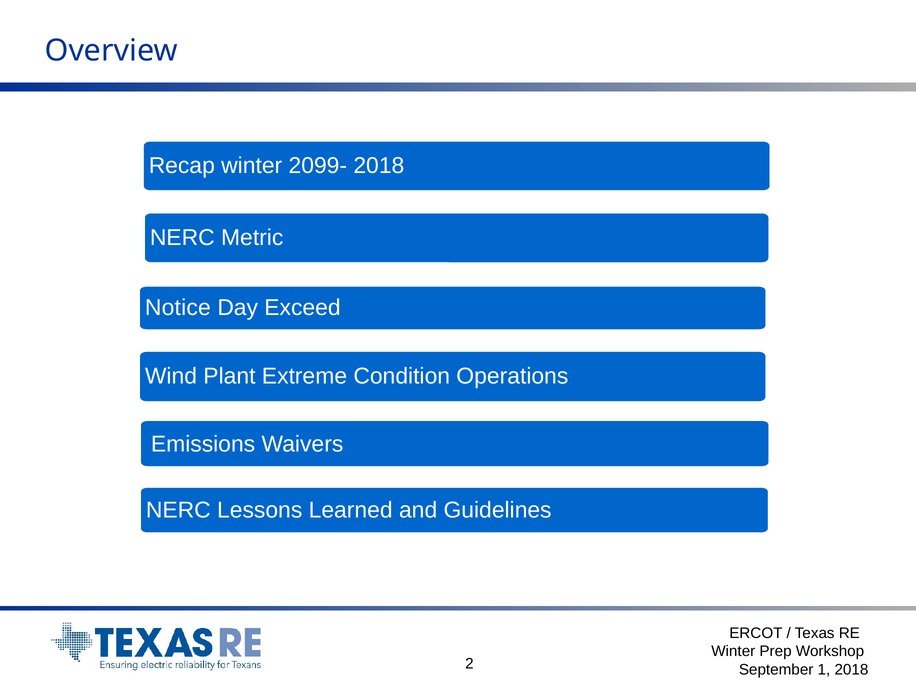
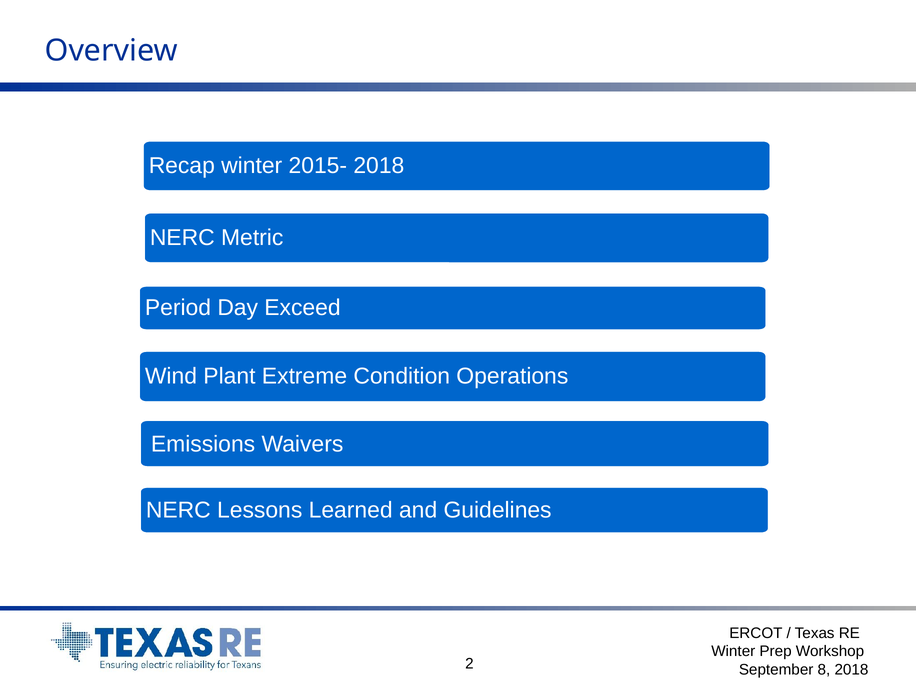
2099-: 2099- -> 2015- (318, 166)
Notice: Notice -> Period (178, 308)
1: 1 -> 8 (824, 670)
